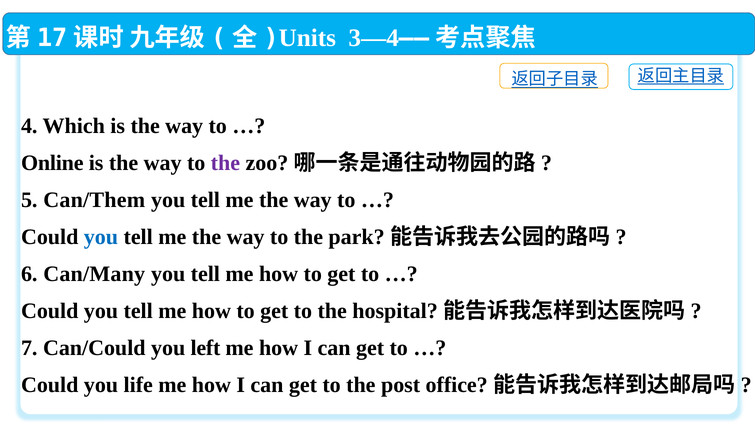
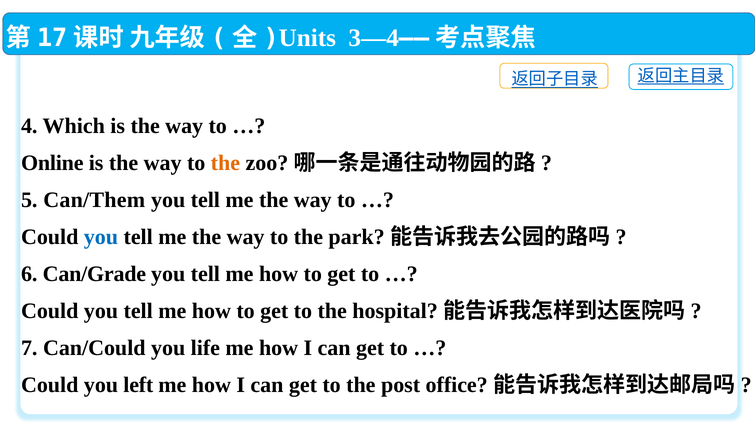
the colour: purple -> orange (225, 163)
Can/Many: Can/Many -> Can/Grade (94, 274)
left: left -> life (205, 348)
life: life -> left (138, 385)
